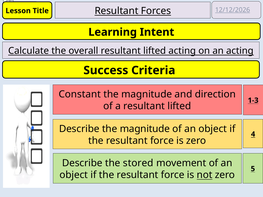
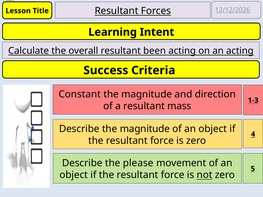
overall resultant lifted: lifted -> been (155, 51)
a resultant lifted: lifted -> mass (179, 106)
stored: stored -> please (138, 163)
